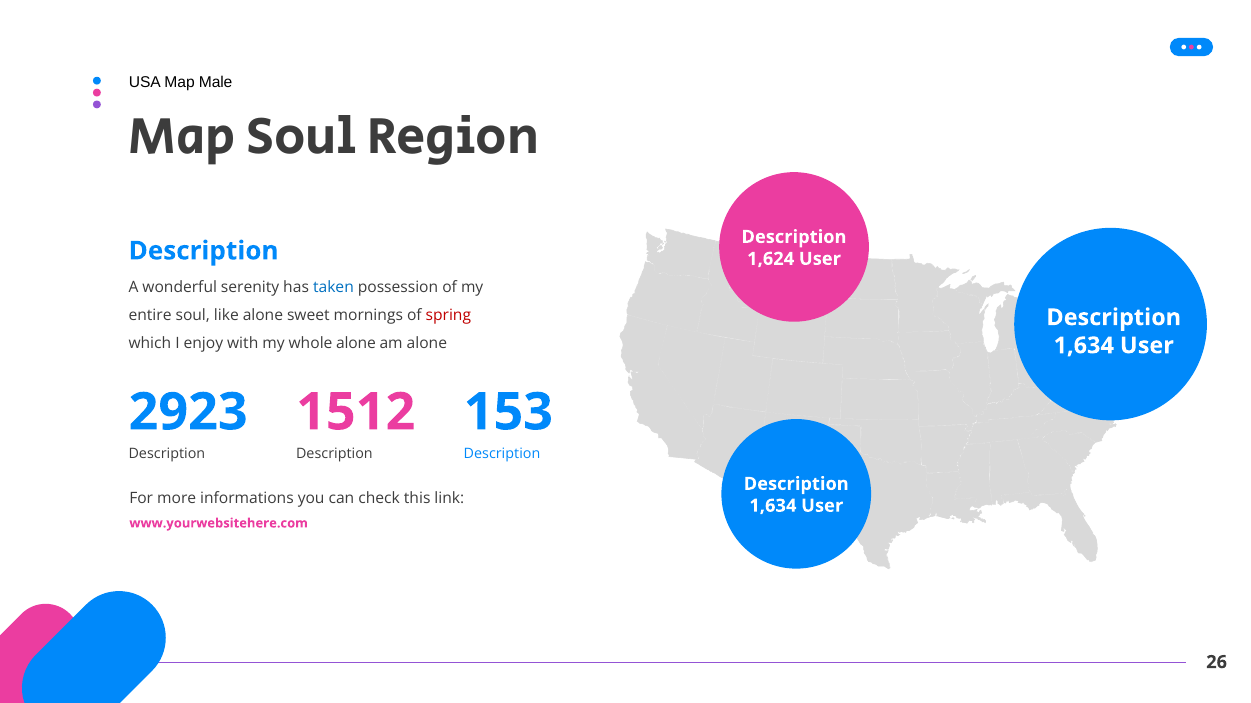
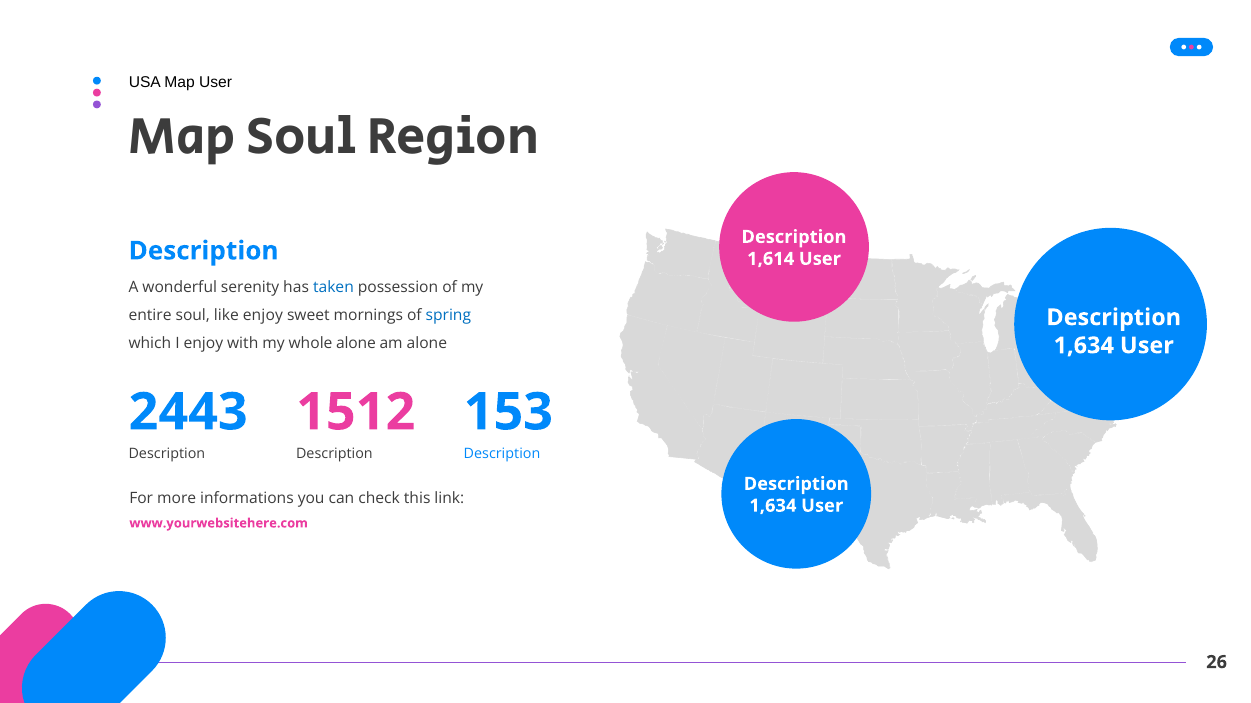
Map Male: Male -> User (216, 82)
1,624: 1,624 -> 1,614 (771, 259)
like alone: alone -> enjoy (263, 316)
spring colour: red -> blue (448, 316)
2923: 2923 -> 2443 (188, 413)
